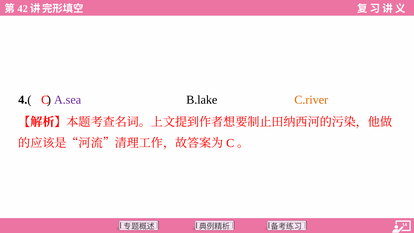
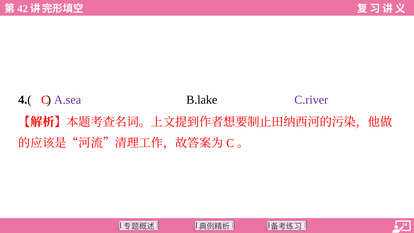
C.river colour: orange -> purple (311, 100)
